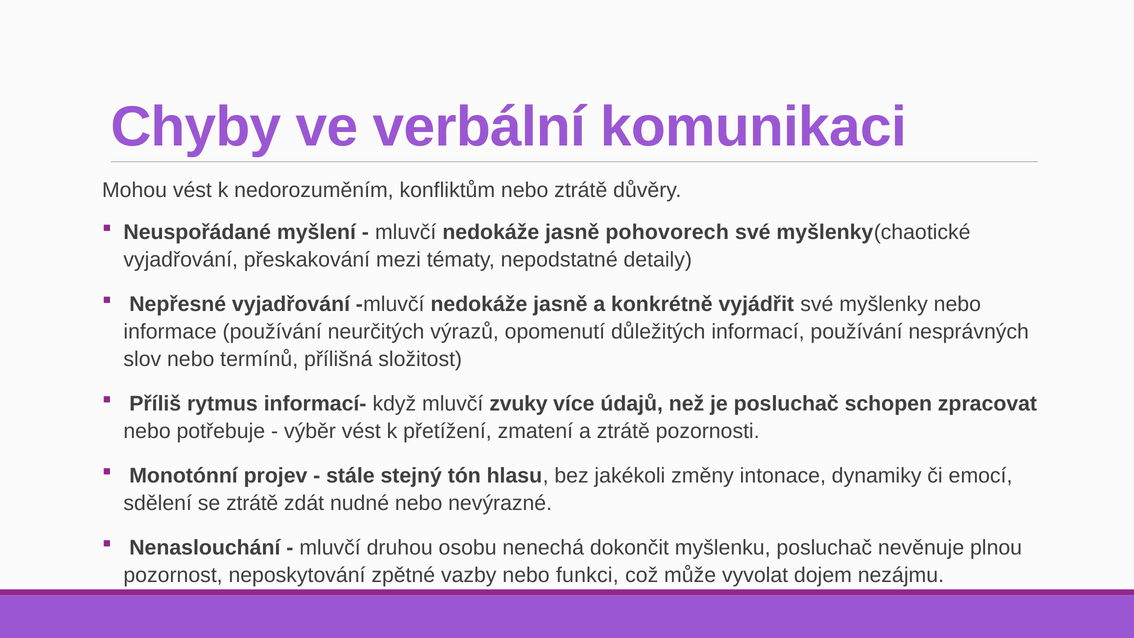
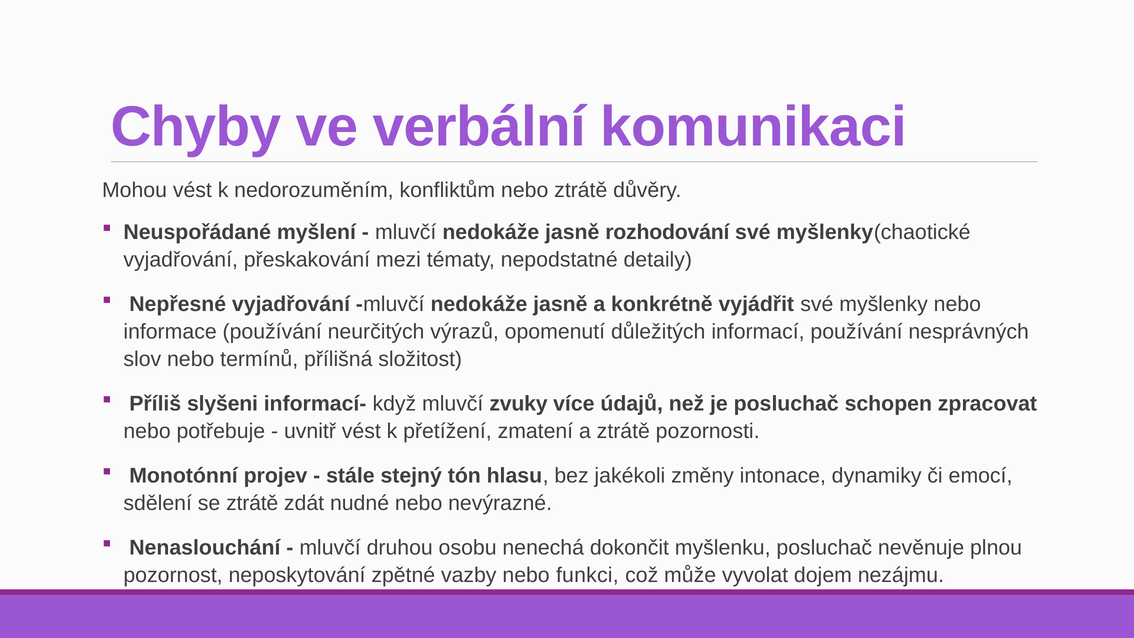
pohovorech: pohovorech -> rozhodování (667, 232)
rytmus: rytmus -> slyšeni (223, 404)
výběr: výběr -> uvnitř (310, 431)
